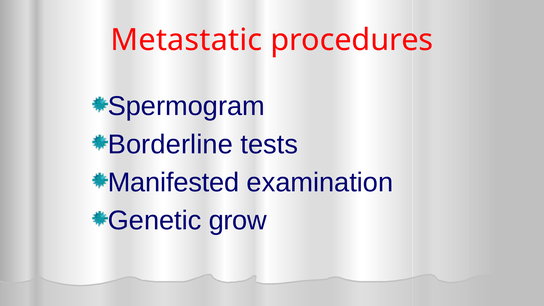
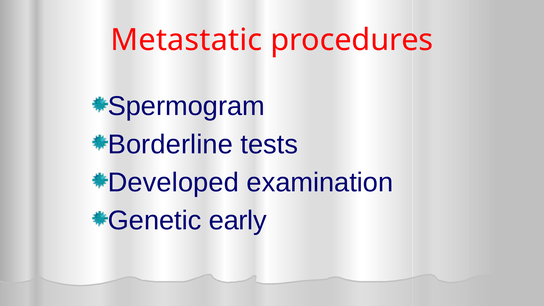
Manifested: Manifested -> Developed (173, 182)
grow: grow -> early (238, 221)
